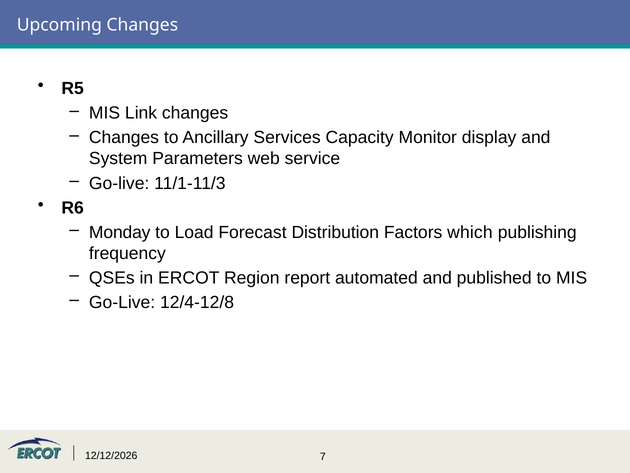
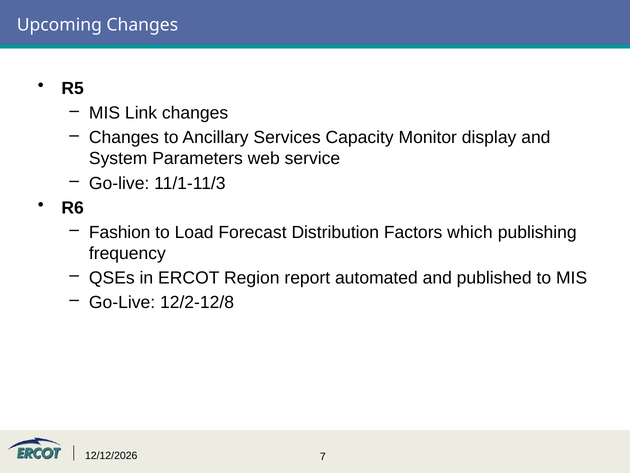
Monday: Monday -> Fashion (120, 232)
12/4-12/8: 12/4-12/8 -> 12/2-12/8 (197, 302)
